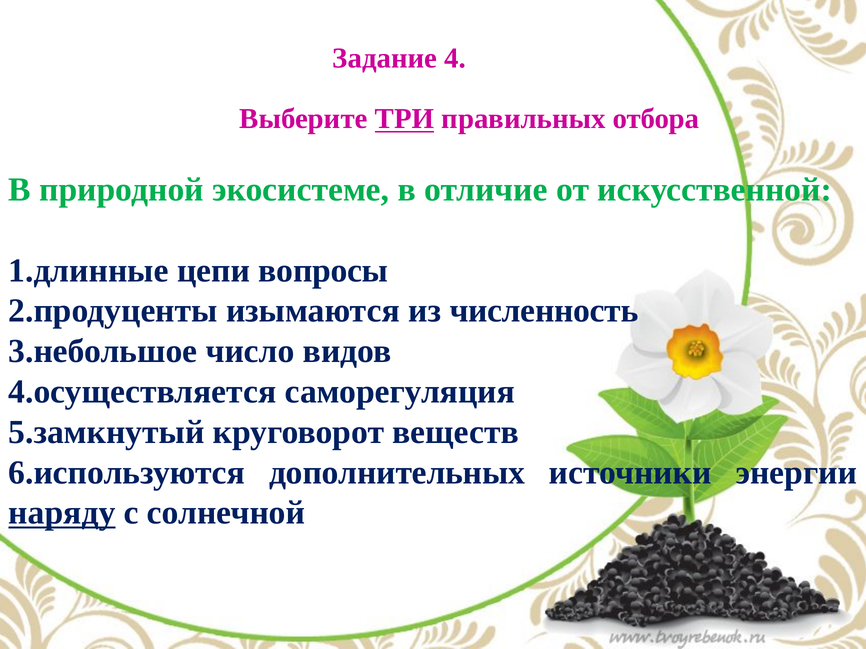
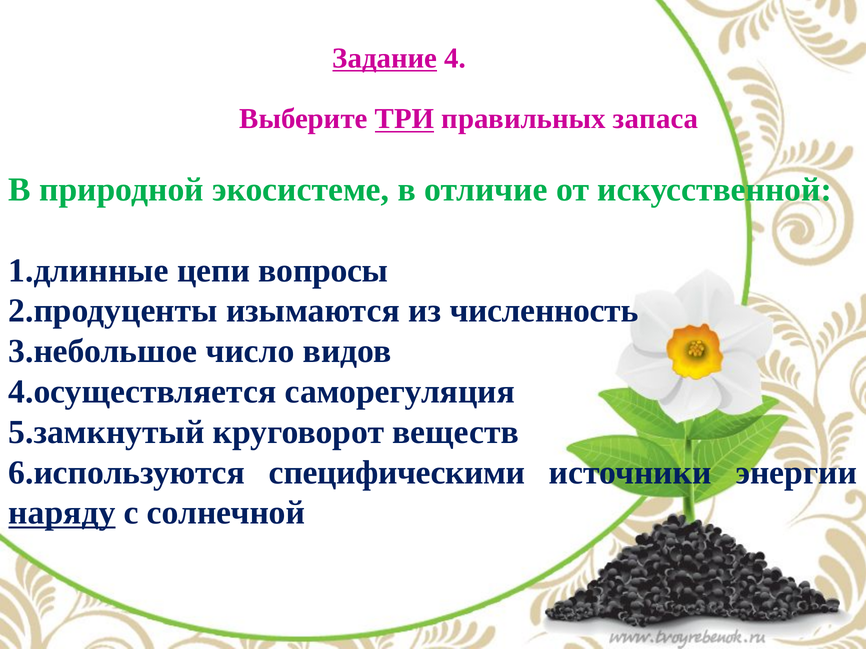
Задание underline: none -> present (385, 58)
отбора: отбора -> запаса (656, 119)
дополнительных: дополнительных -> специфическими (397, 473)
